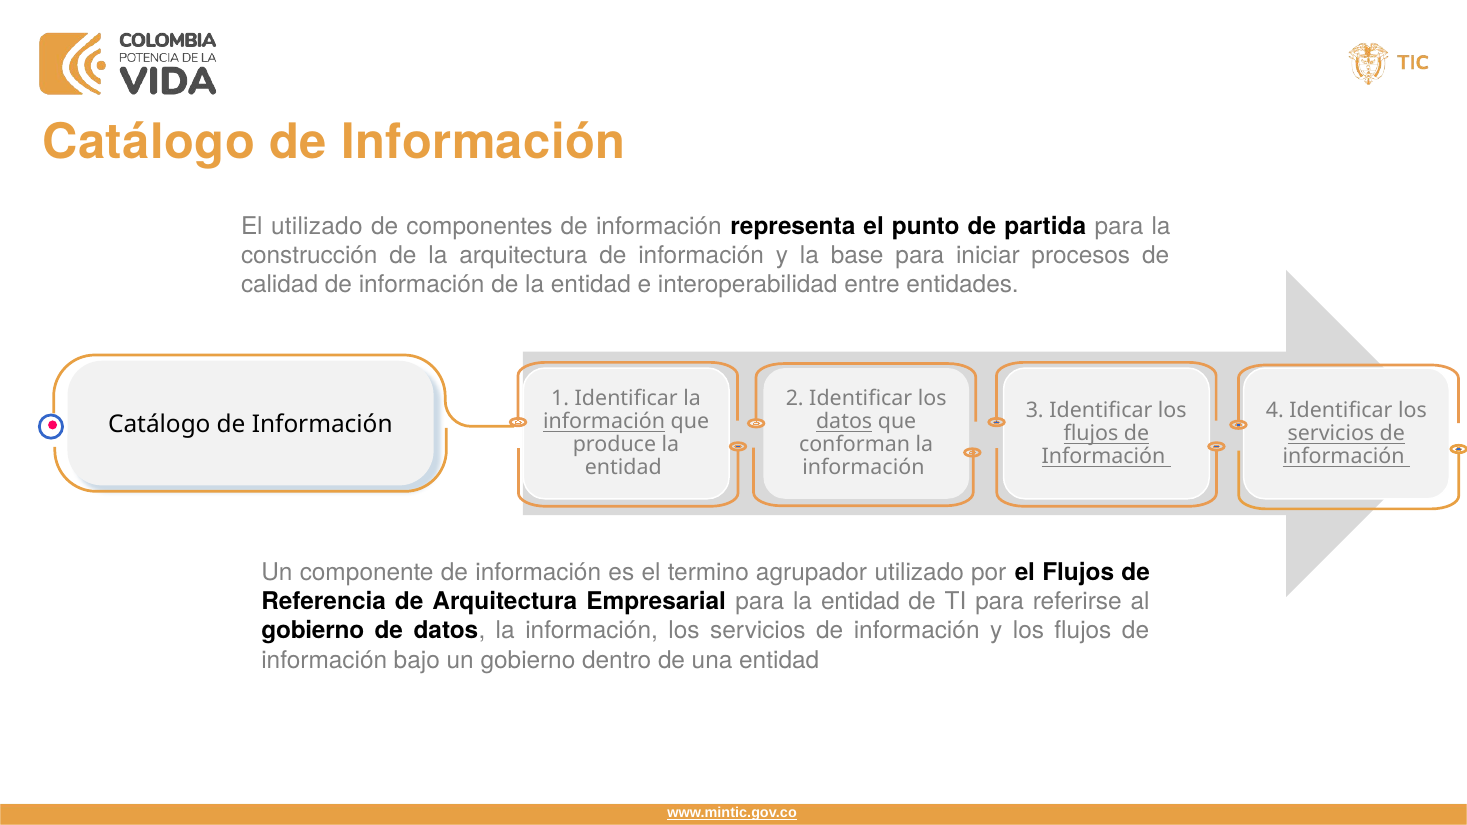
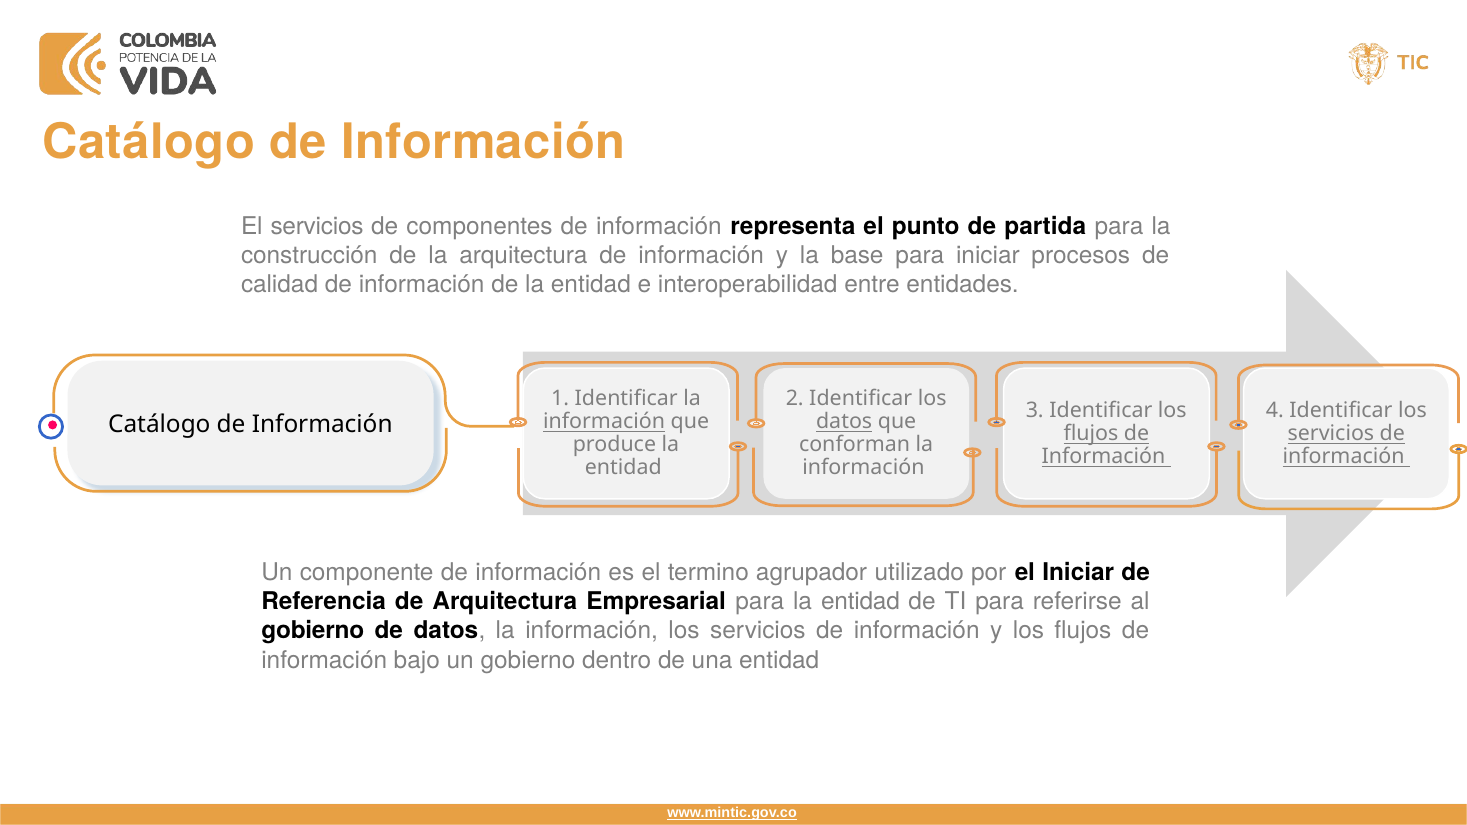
El utilizado: utilizado -> servicios (317, 226)
el Flujos: Flujos -> Iniciar (1078, 572)
